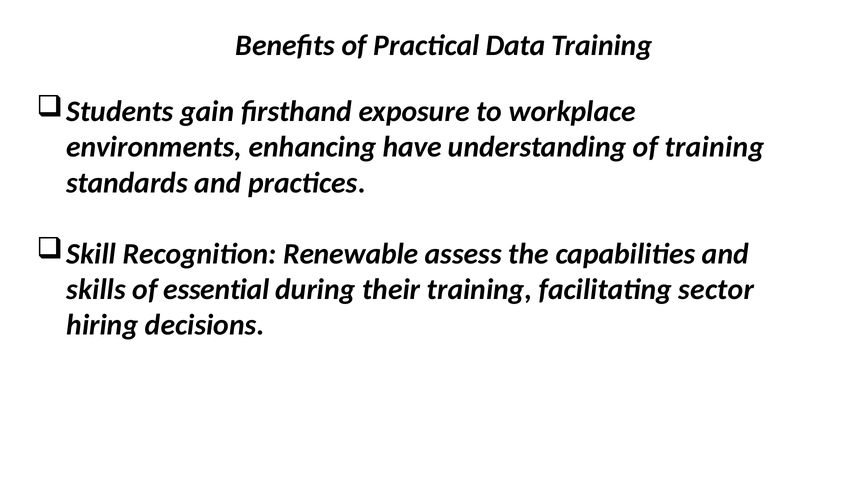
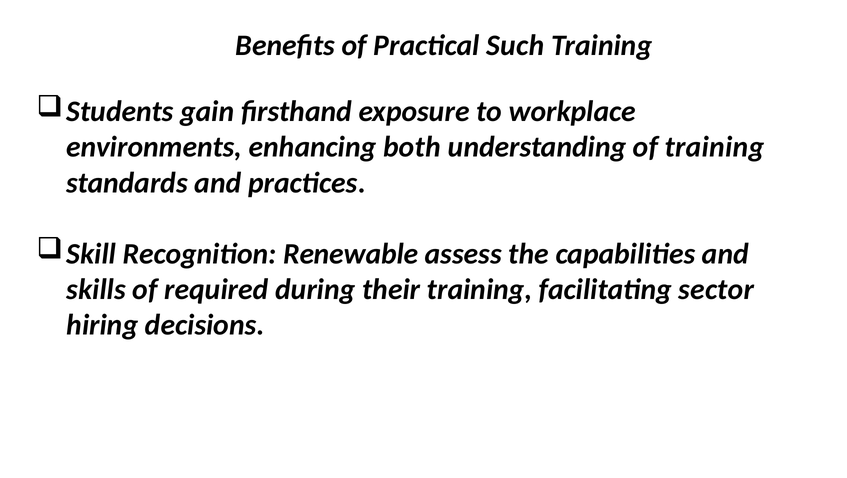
Data: Data -> Such (515, 45)
have: have -> both (412, 147)
essential: essential -> required (216, 289)
